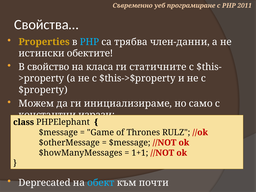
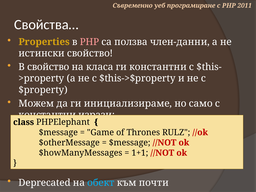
PHP colour: light blue -> pink (90, 42)
трябва: трябва -> ползва (131, 42)
истински обектите: обектите -> свойство (90, 53)
ги статичните: статичните -> константни (158, 67)
